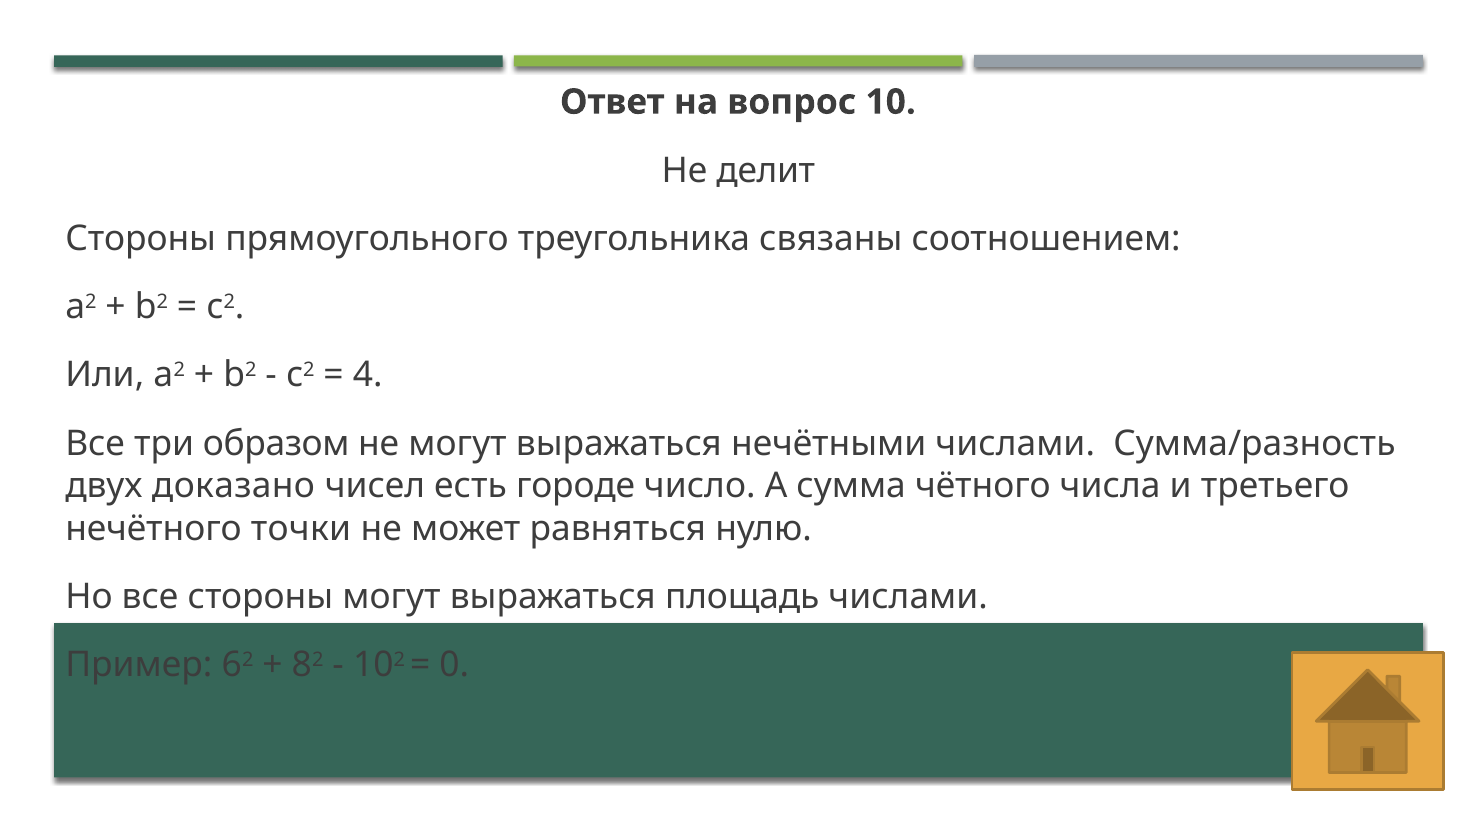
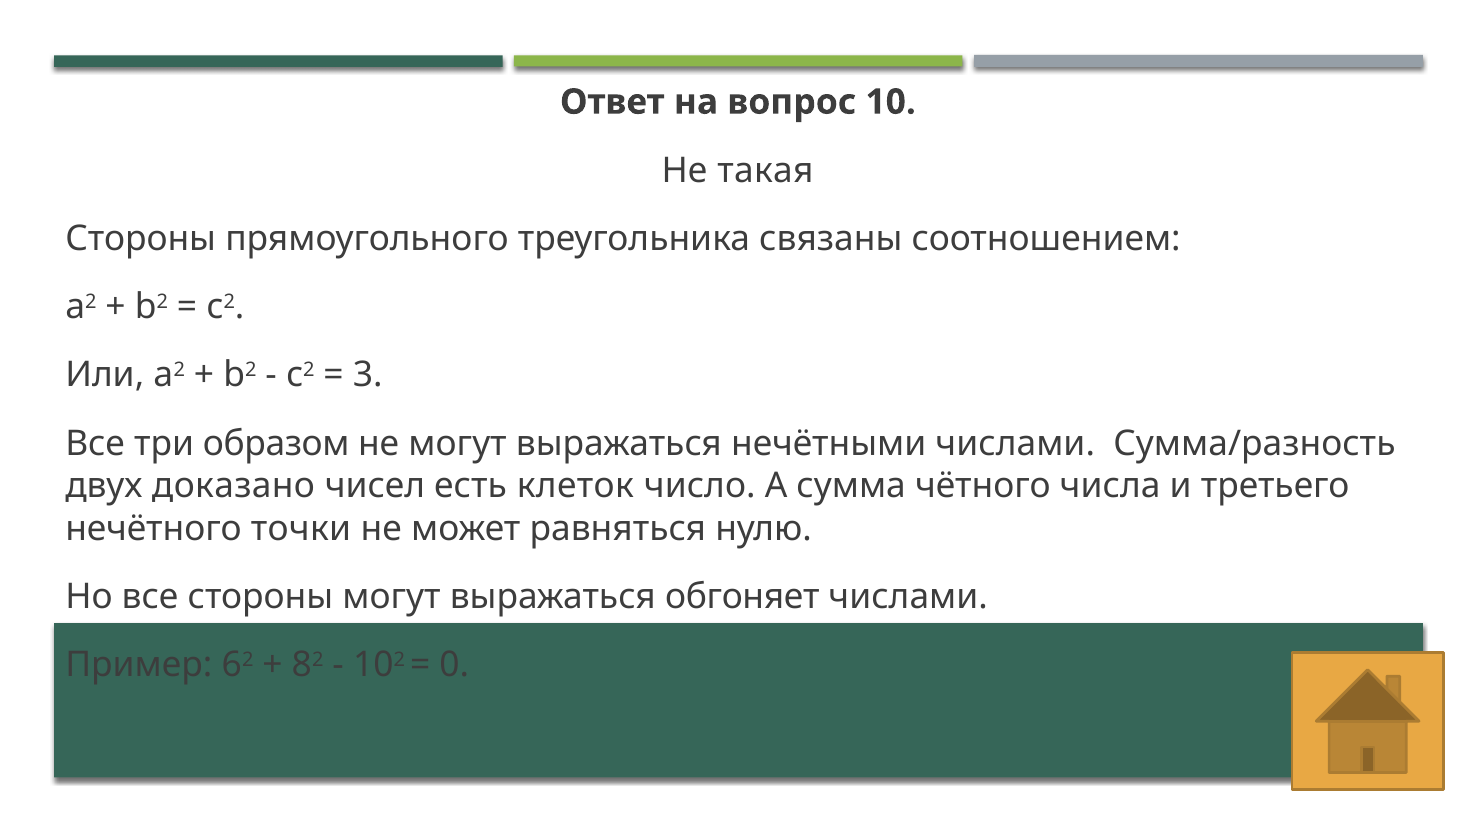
делит: делит -> такая (765, 170)
4: 4 -> 3 (368, 375)
городе: городе -> клеток (575, 486)
площадь: площадь -> обгоняет (742, 597)
